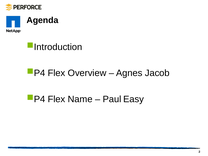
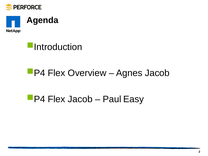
Flex Name: Name -> Jacob (80, 99)
